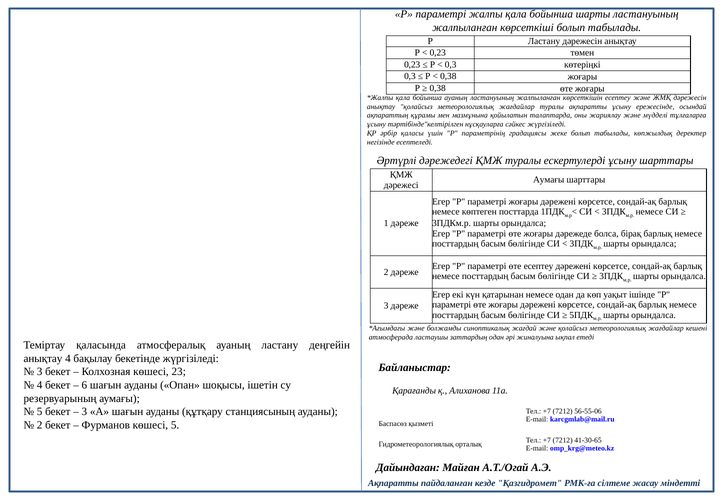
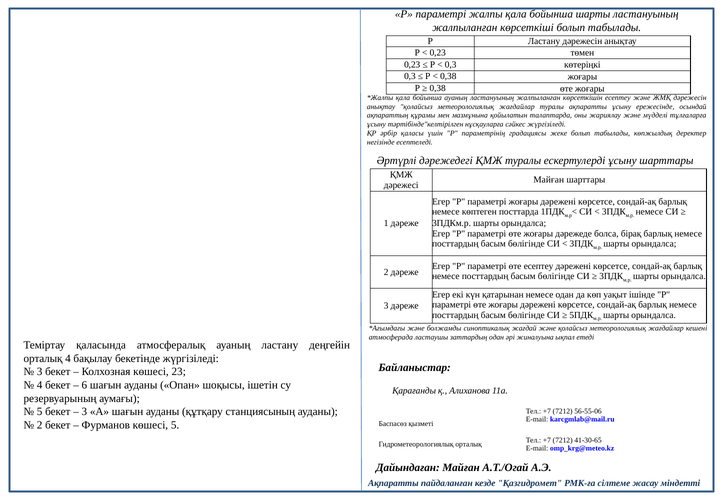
Аумағы: Аумағы -> Майған (549, 180)
анықтау: анықтау -> орталық (43, 359)
